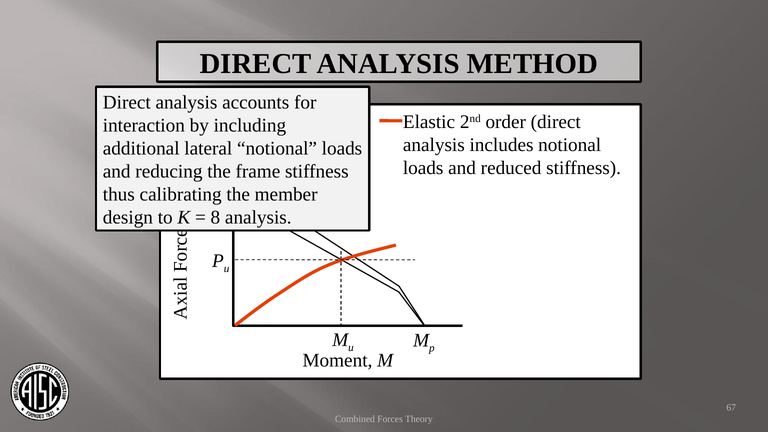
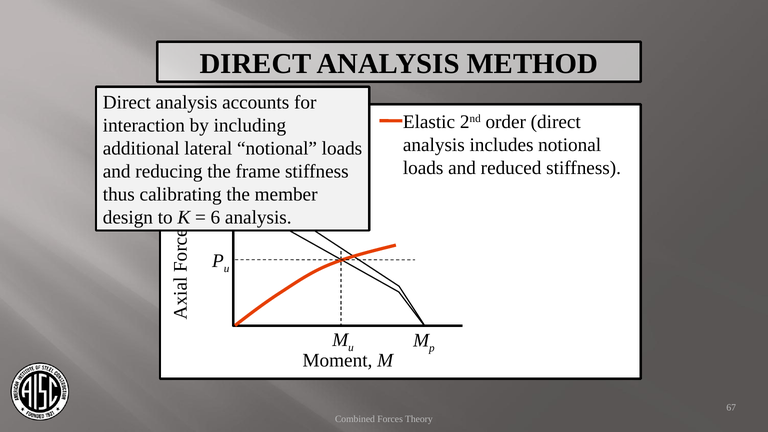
8: 8 -> 6 (215, 218)
